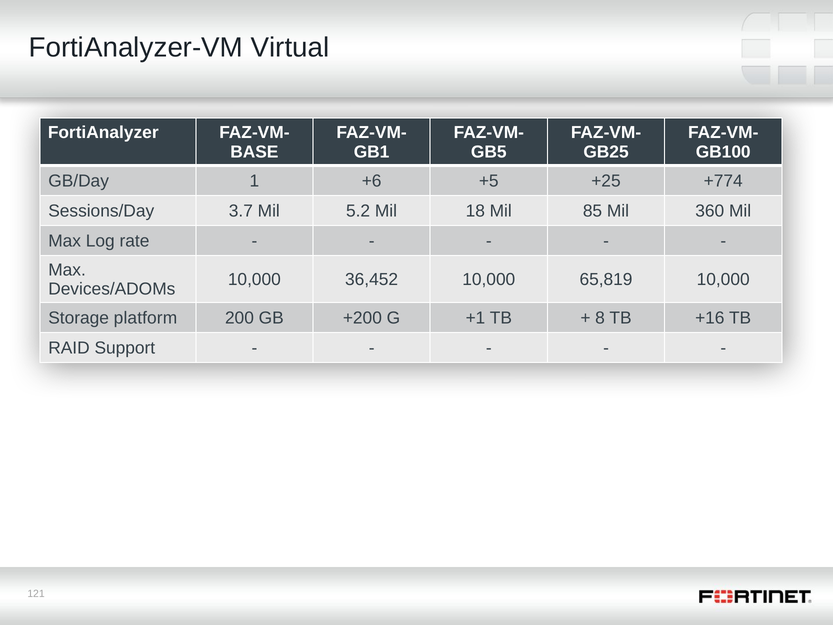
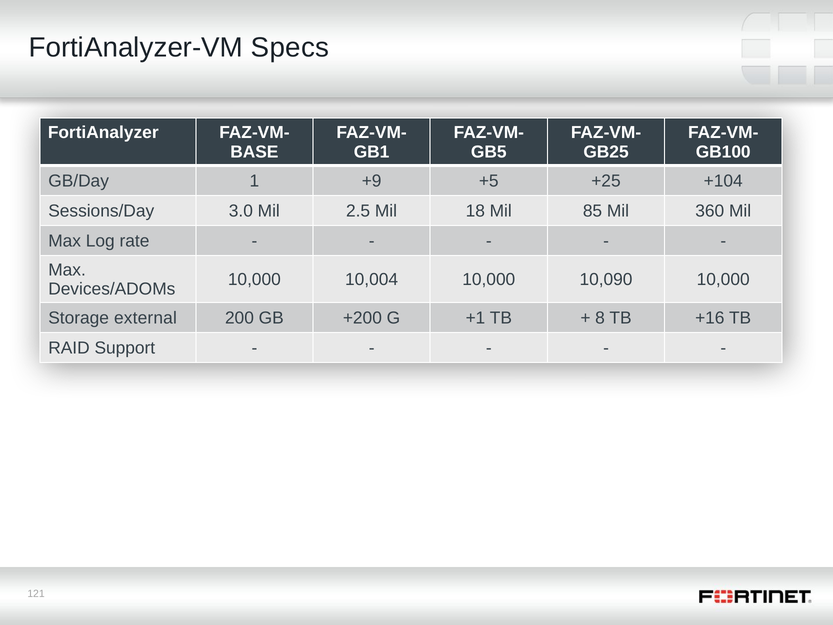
Virtual: Virtual -> Specs (290, 48)
+6: +6 -> +9 (372, 181)
+774: +774 -> +104 (723, 181)
3.7: 3.7 -> 3.0 (241, 211)
5.2: 5.2 -> 2.5 (358, 211)
36,452: 36,452 -> 10,004 (372, 279)
65,819: 65,819 -> 10,090 (606, 279)
platform: platform -> external (145, 318)
